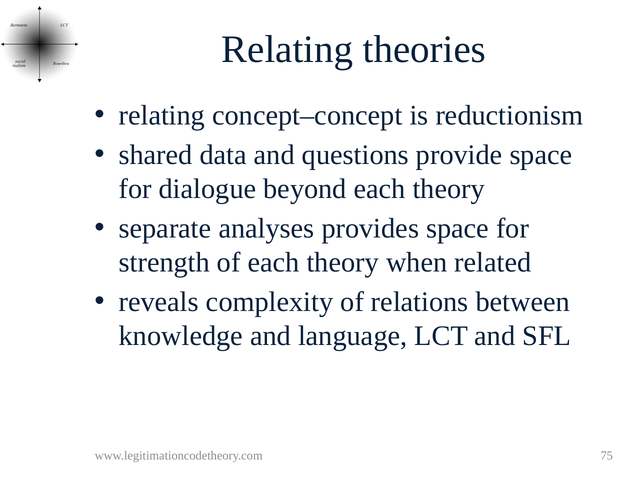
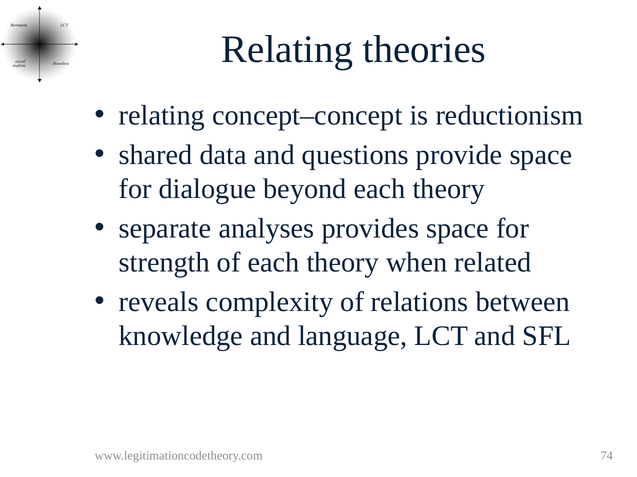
75: 75 -> 74 (607, 456)
